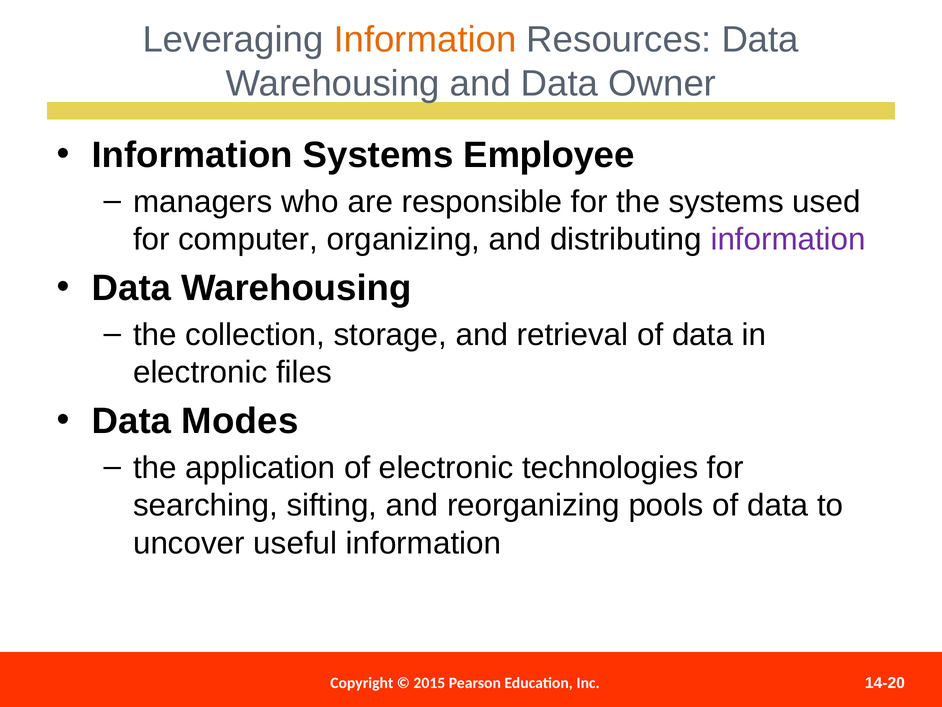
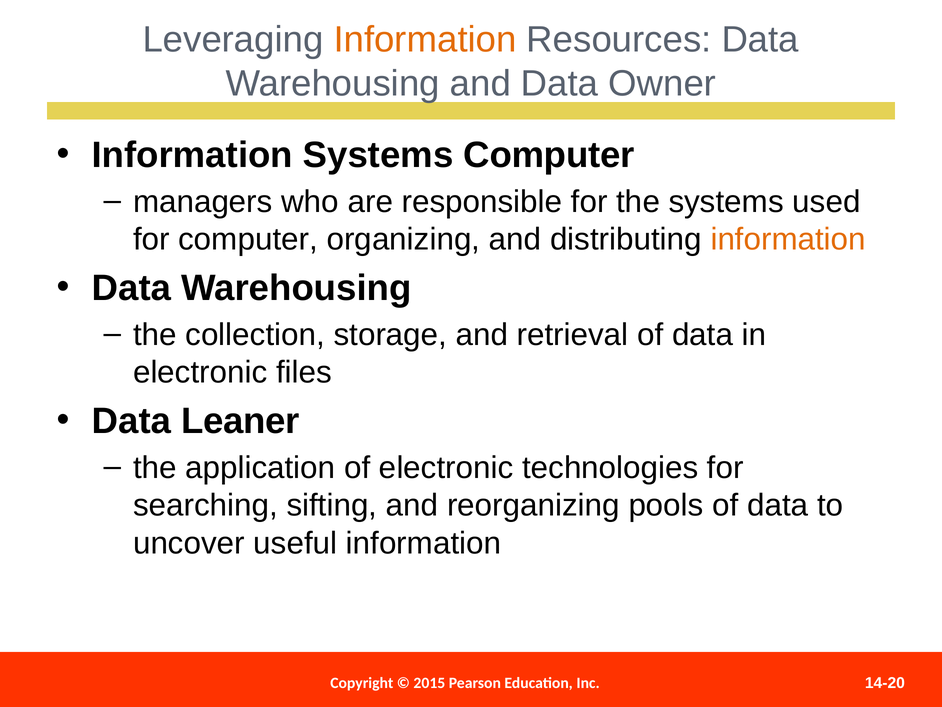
Systems Employee: Employee -> Computer (549, 155)
information colour: purple -> orange (788, 239)
Modes: Modes -> Leaner (240, 421)
